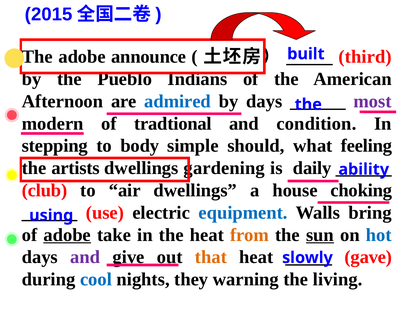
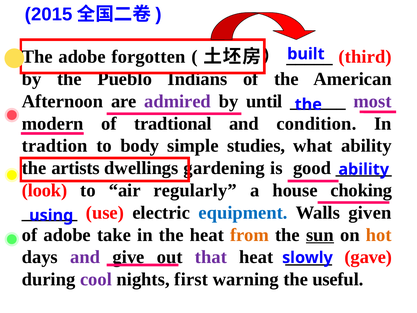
announce: announce -> forgotten (149, 57)
admired colour: blue -> purple (178, 101)
by days: days -> until (264, 101)
stepping: stepping -> tradtion (55, 146)
should: should -> studies (256, 146)
what feeling: feeling -> ability (366, 146)
daily: daily -> good (312, 168)
club: club -> look (45, 190)
air dwellings: dwellings -> regularly (195, 190)
bring: bring -> given (370, 212)
adobe underline: present -> none (67, 235)
hot colour: blue -> orange (379, 235)
that colour: orange -> purple (211, 257)
cool colour: blue -> purple (96, 279)
they: they -> first (191, 279)
living: living -> useful (338, 279)
